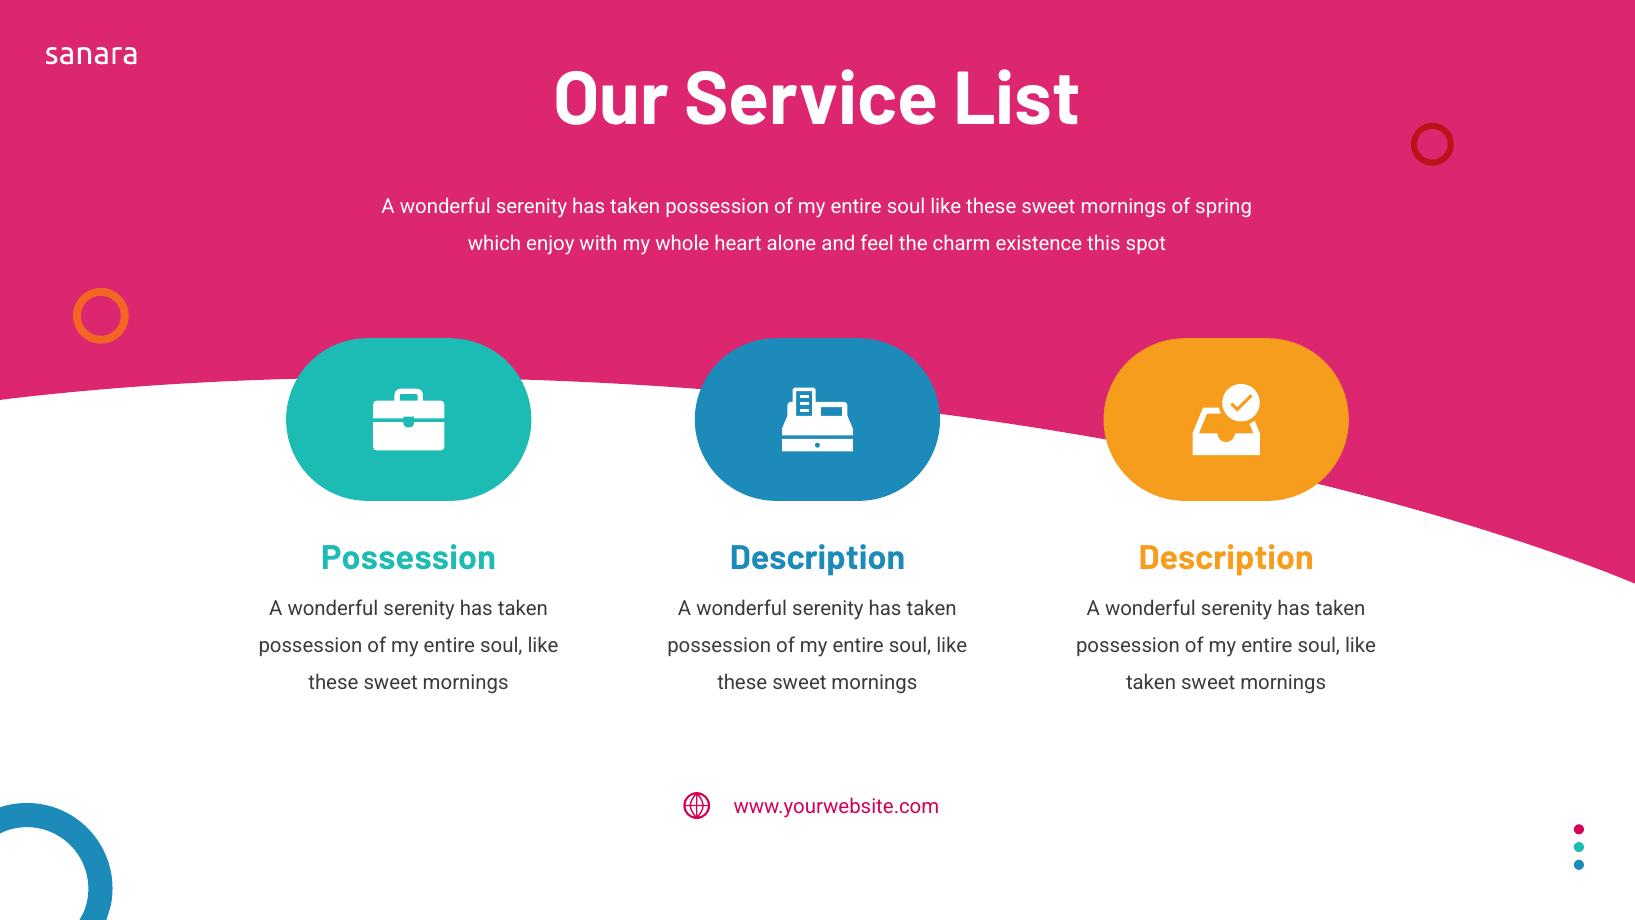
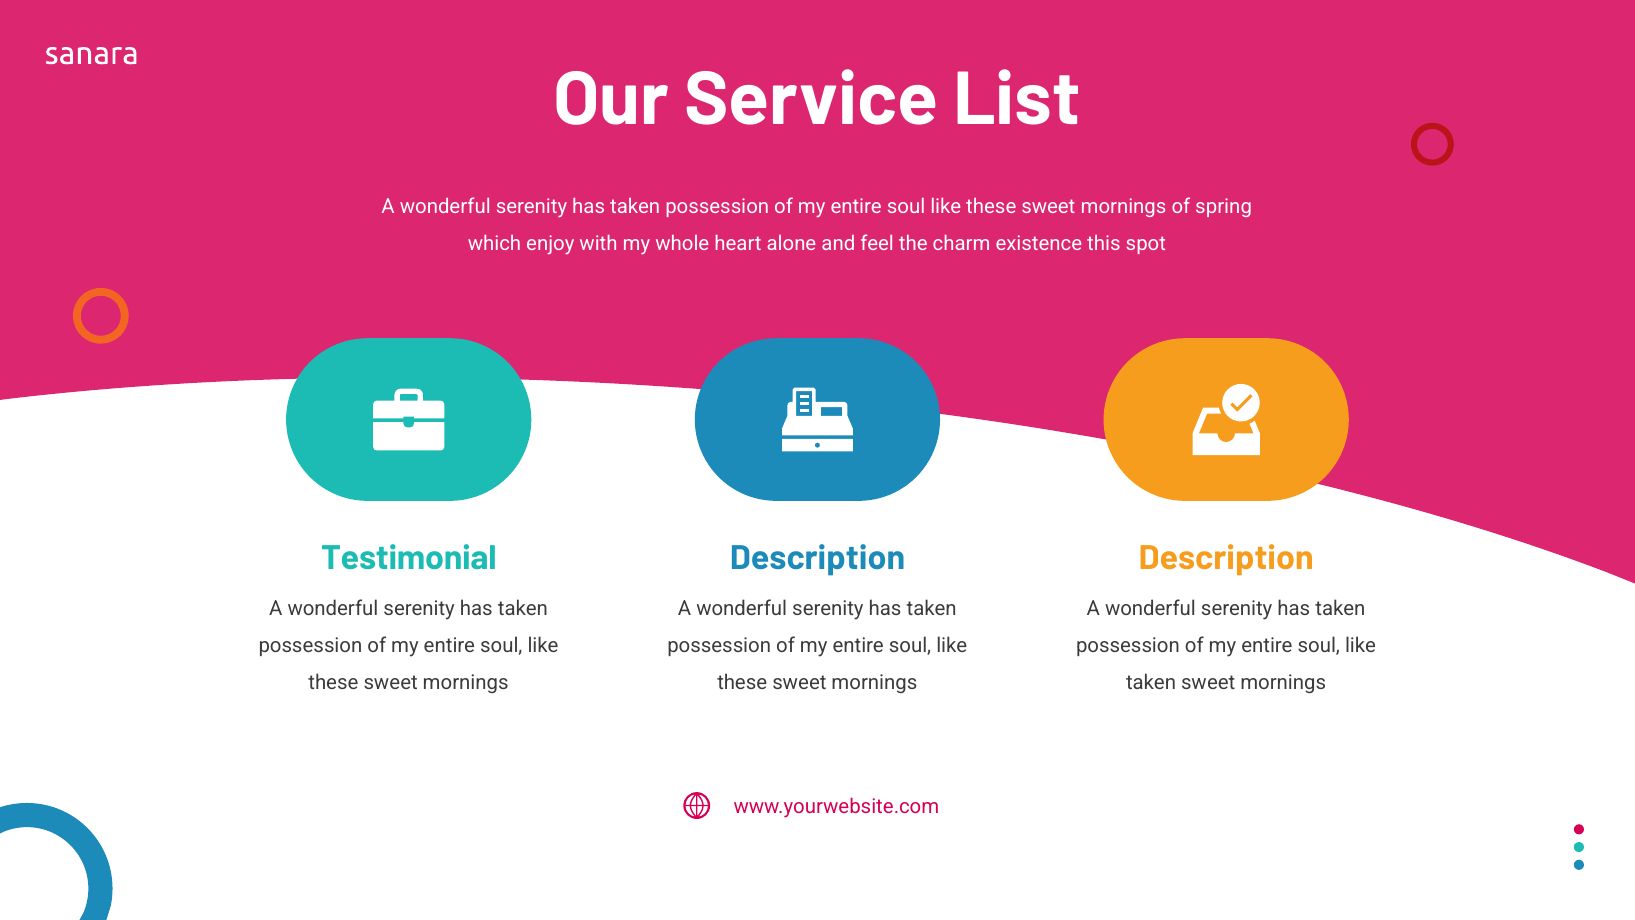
Possession: Possession -> Testimonial (409, 558)
